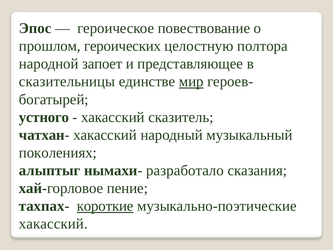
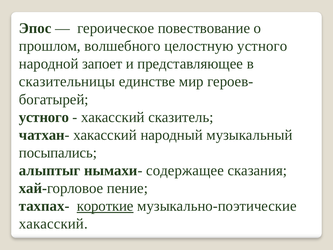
героических: героических -> волшебного (122, 46)
целостную полтора: полтора -> устного (262, 46)
мир underline: present -> none (191, 82)
поколениях: поколениях -> посыпались (58, 153)
разработало: разработало -> содержащее (185, 170)
